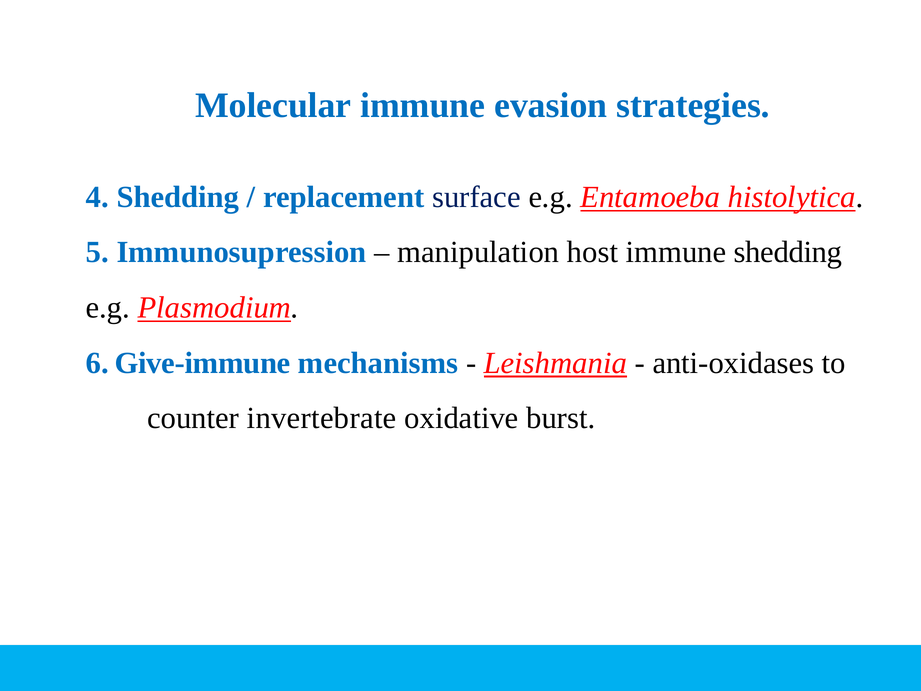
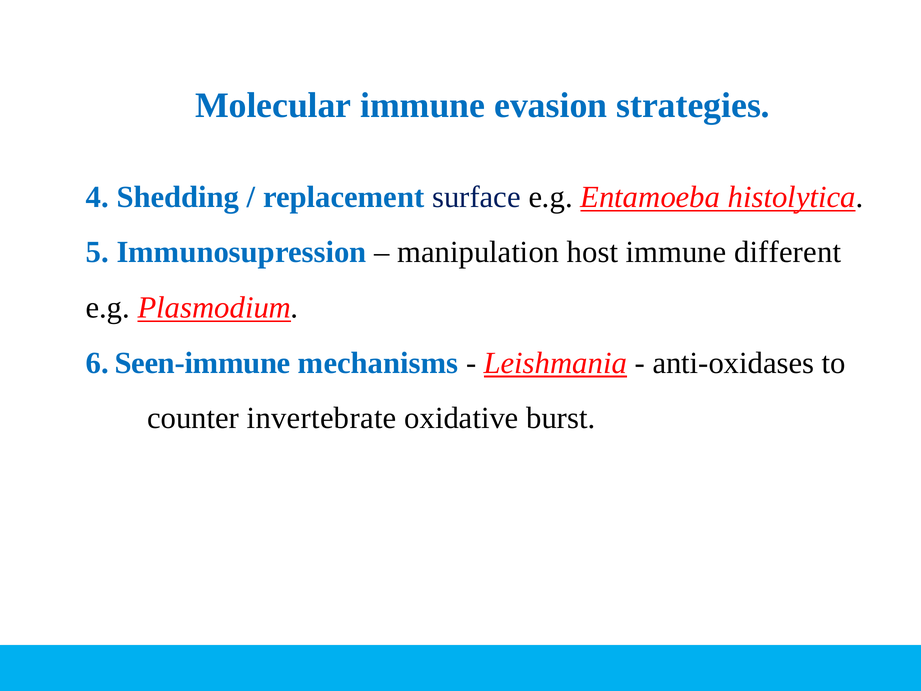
immune shedding: shedding -> different (788, 252)
Give-immune: Give-immune -> Seen-immune (203, 363)
